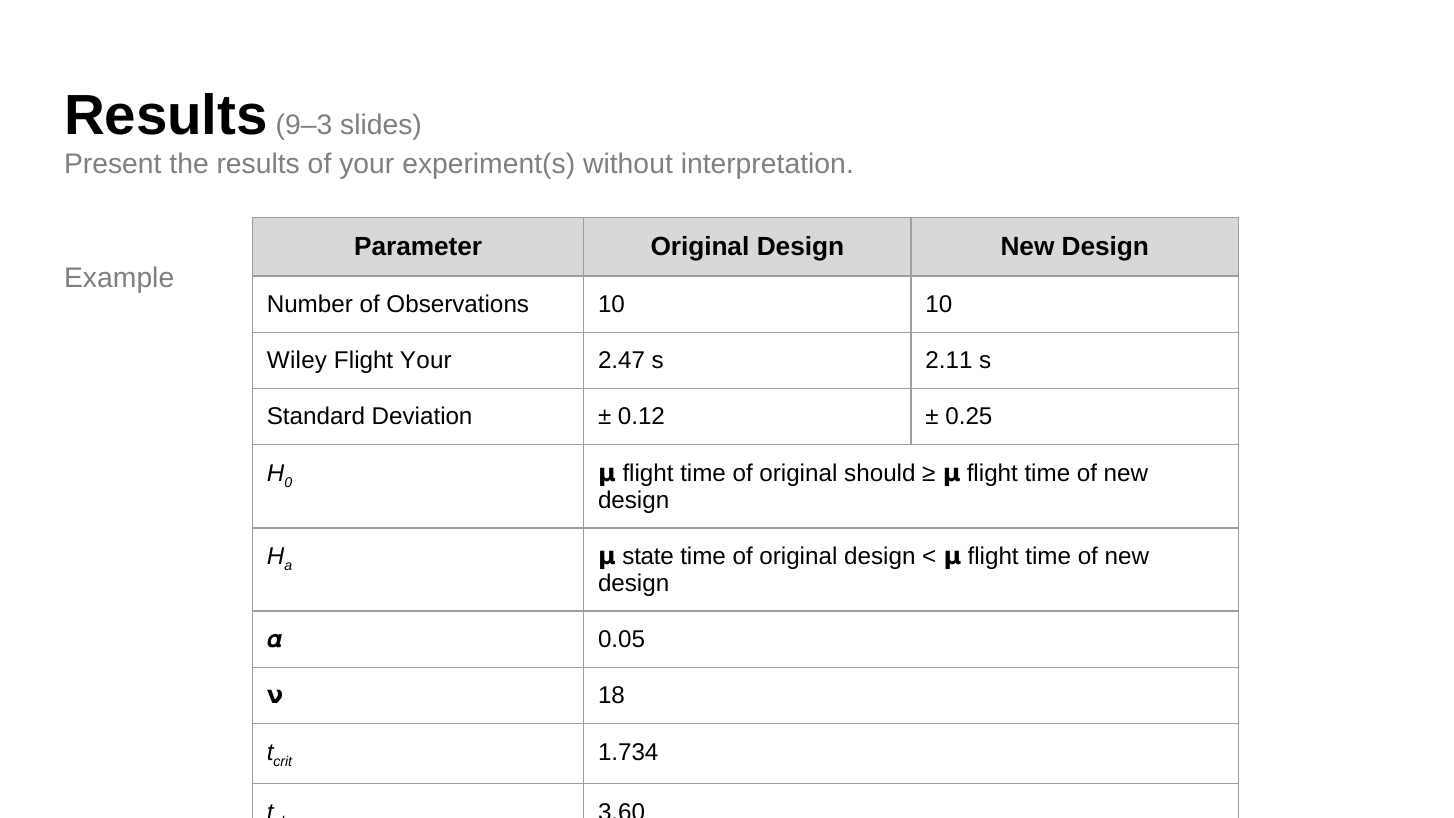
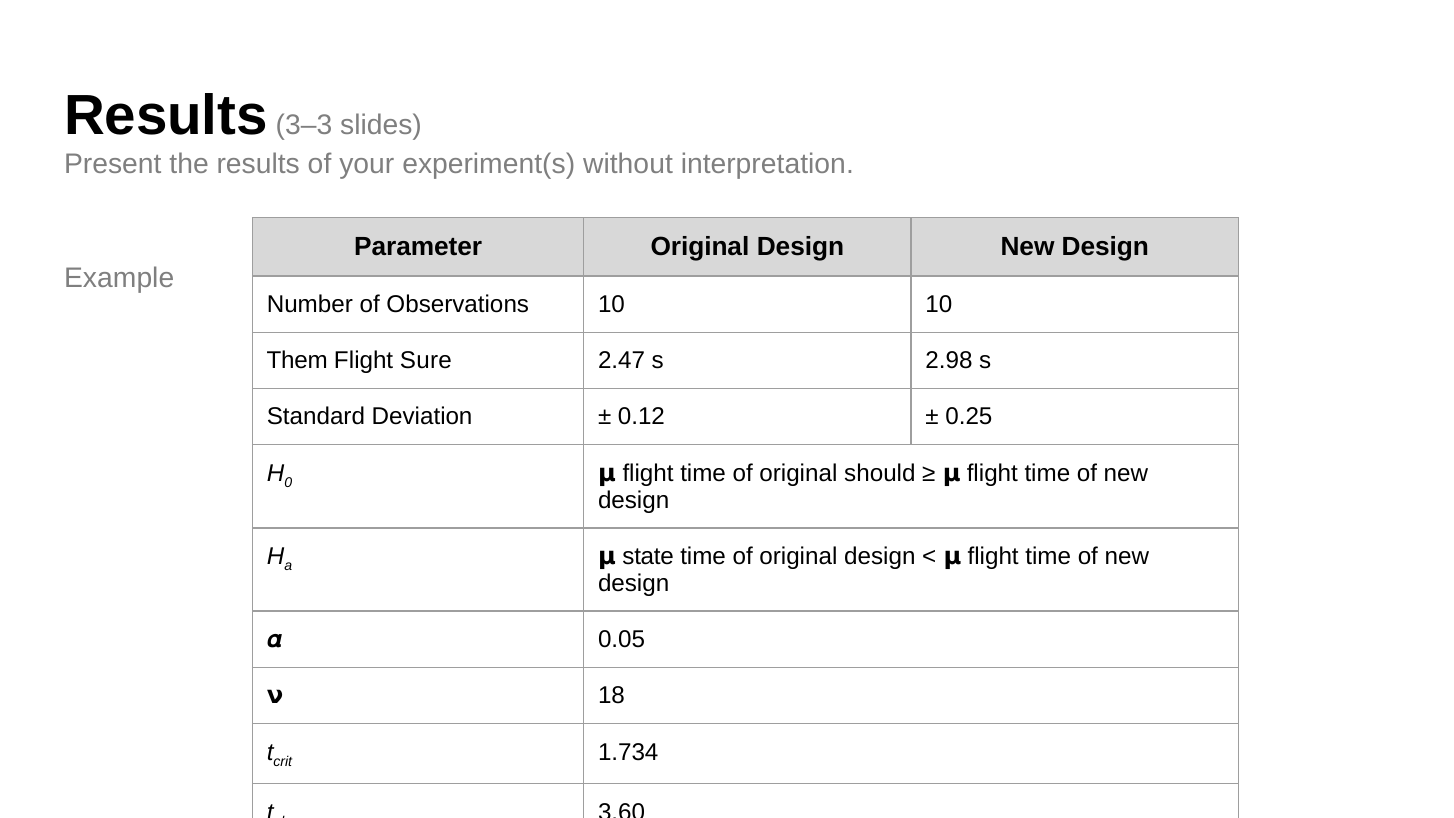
9–3: 9–3 -> 3–3 (304, 125)
Wiley: Wiley -> Them (297, 361)
Flight Your: Your -> Sure (426, 361)
2.11: 2.11 -> 2.98 (949, 361)
